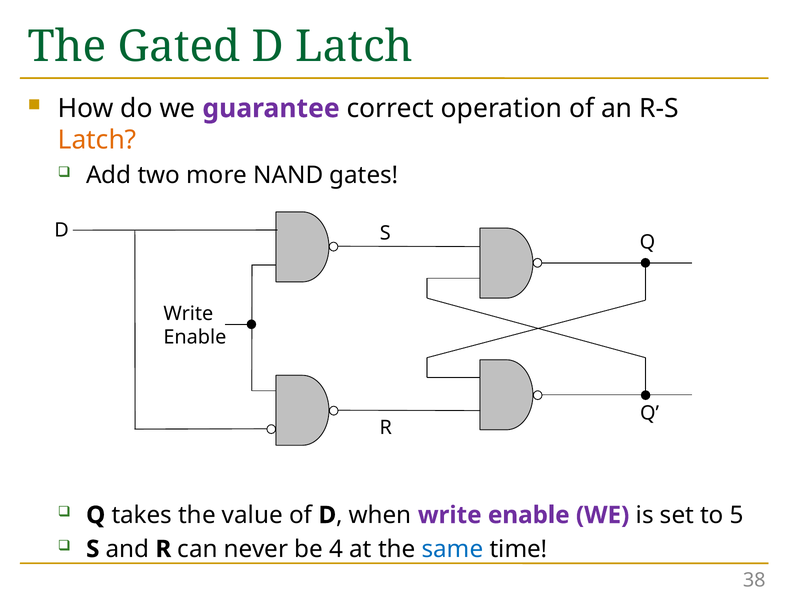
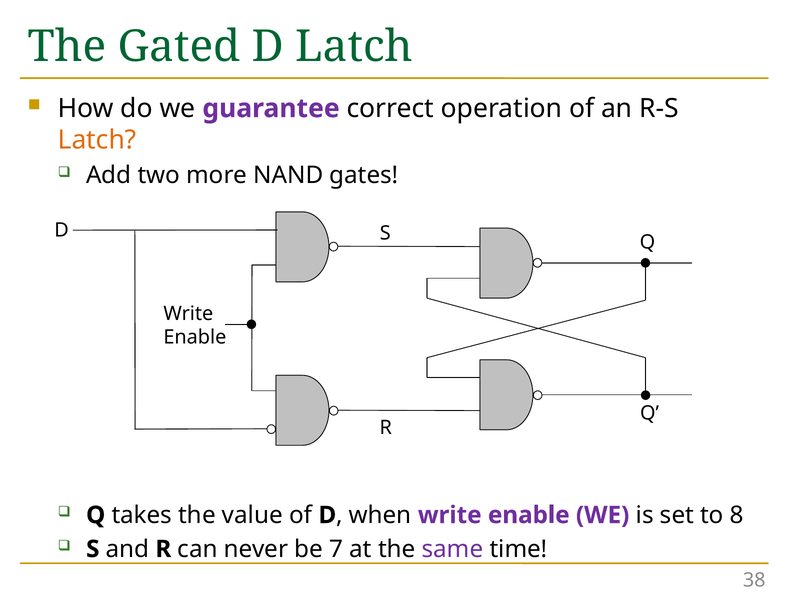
5: 5 -> 8 (737, 515)
4: 4 -> 7 (336, 549)
same colour: blue -> purple (453, 549)
